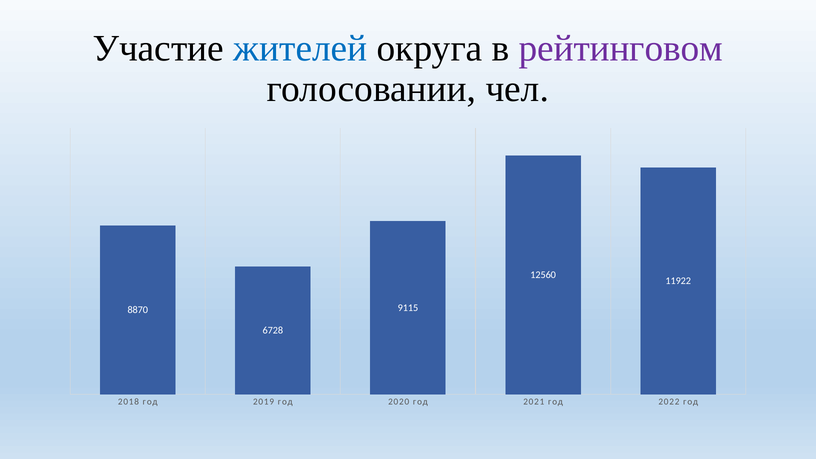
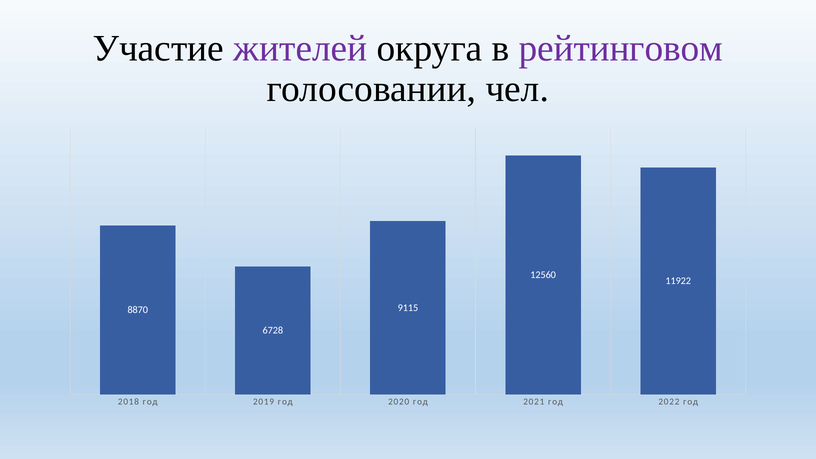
жителей colour: blue -> purple (300, 48)
